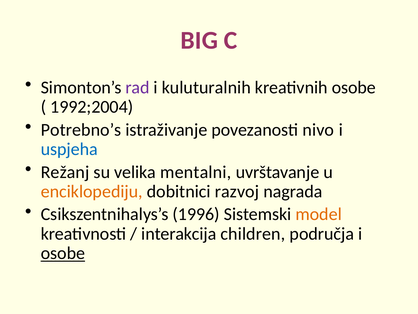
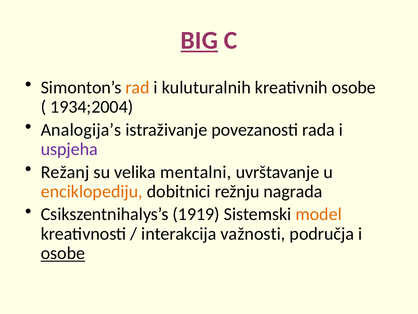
BIG underline: none -> present (199, 40)
rad colour: purple -> orange (138, 87)
1992;2004: 1992;2004 -> 1934;2004 (92, 107)
Potrebno’s: Potrebno’s -> Analogija’s (81, 130)
nivo: nivo -> rada (318, 130)
uspjeha colour: blue -> purple (69, 149)
razvoj: razvoj -> režnju (237, 191)
1996: 1996 -> 1919 (196, 214)
children: children -> važnosti (253, 233)
